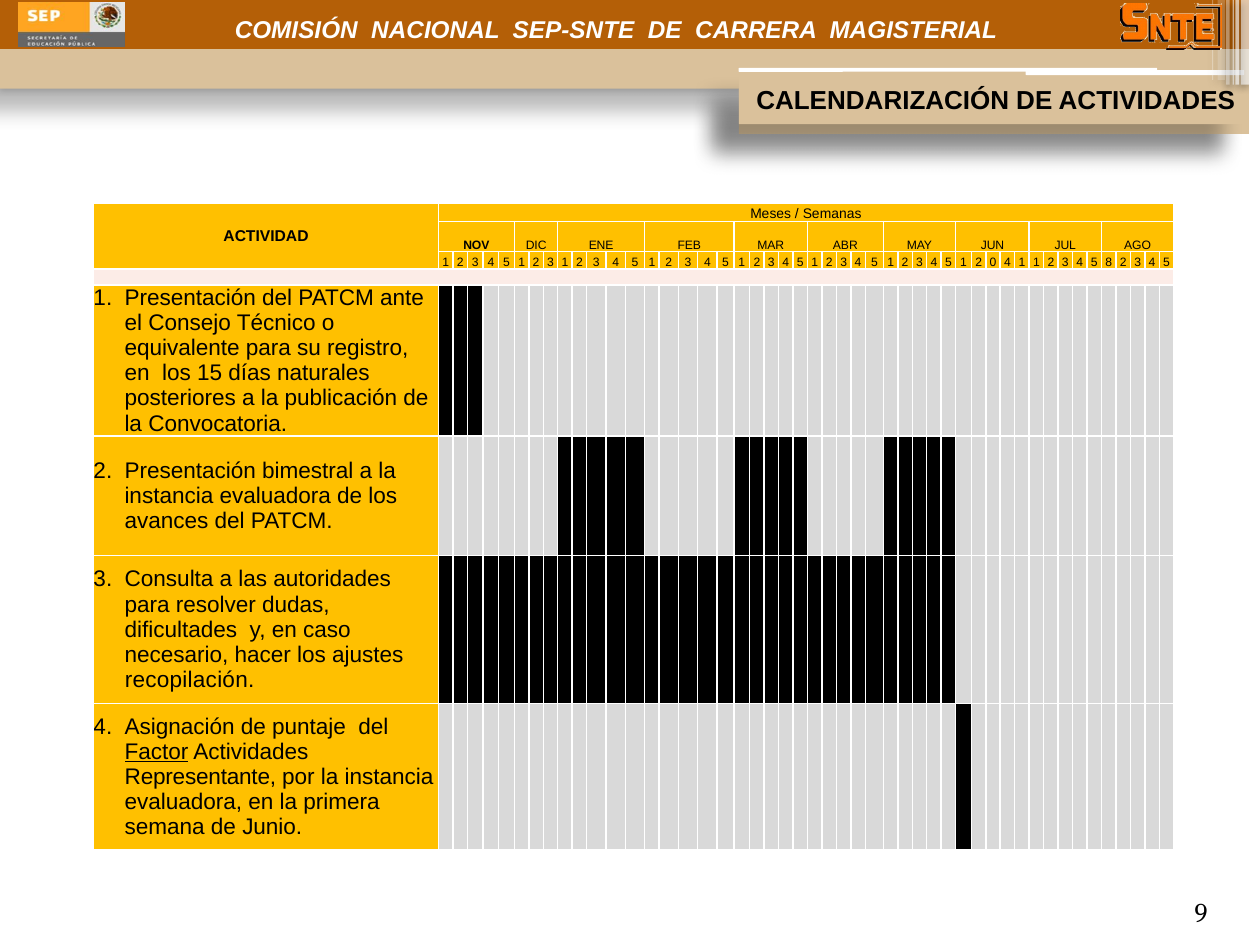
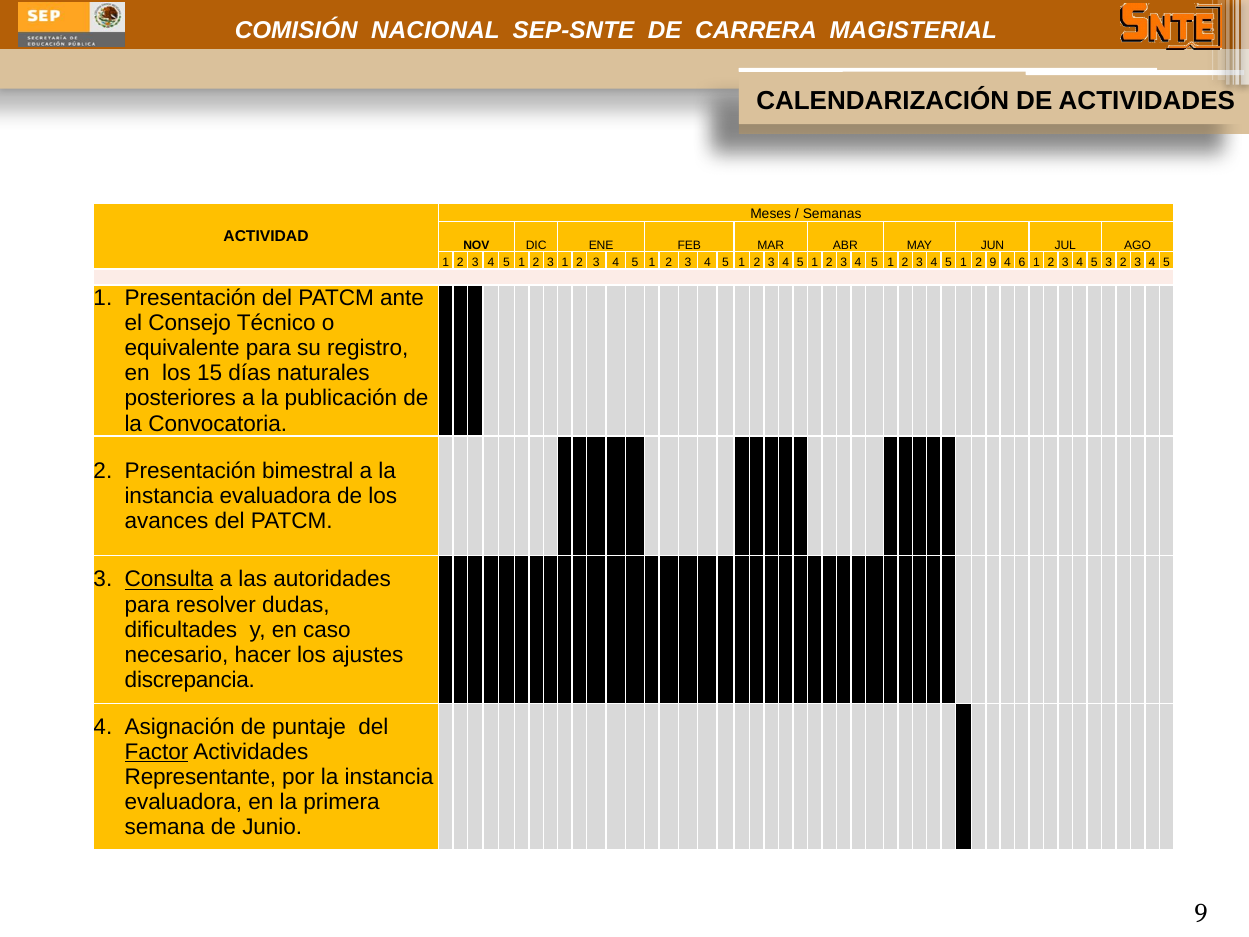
2 0: 0 -> 9 (993, 263)
4 1: 1 -> 6 (1022, 263)
5 8: 8 -> 3 (1109, 263)
Consulta underline: none -> present (169, 579)
recopilación: recopilación -> discrepancia (190, 680)
